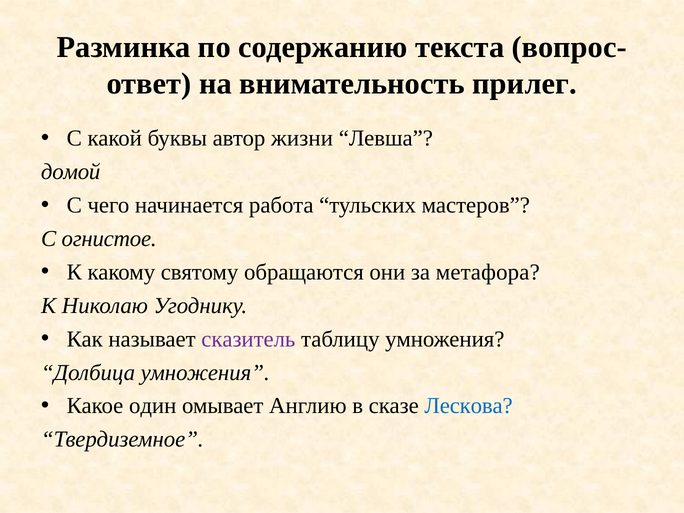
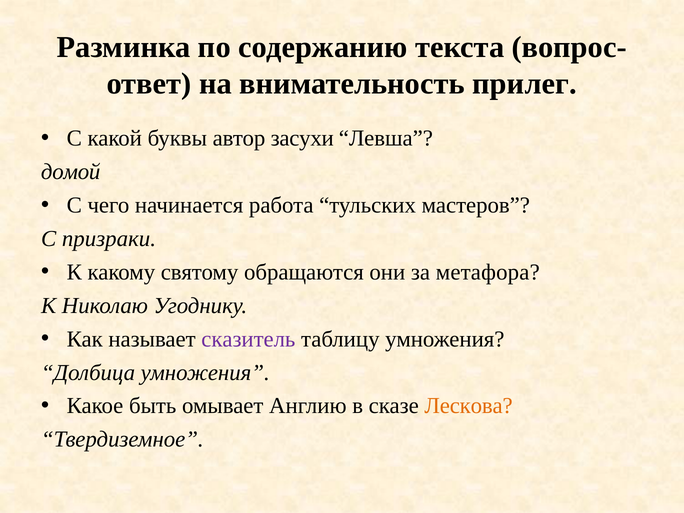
жизни: жизни -> засухи (302, 138)
огнистое: огнистое -> призраки (109, 239)
один: один -> быть (153, 406)
Лескова colour: blue -> orange (469, 406)
